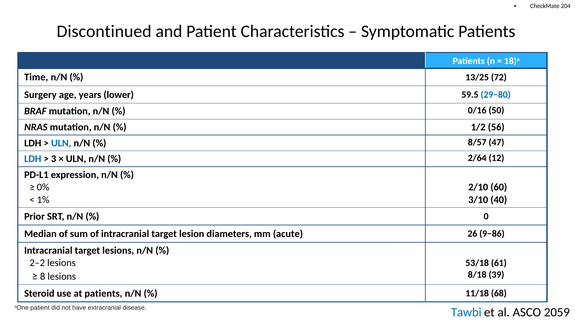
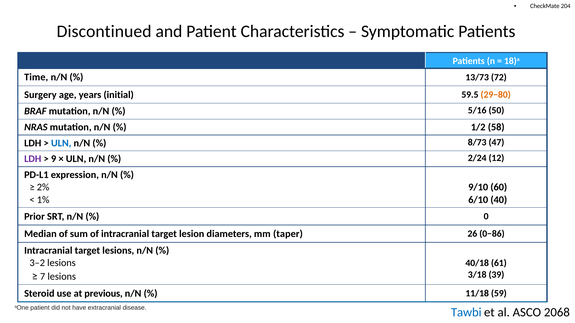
13/25: 13/25 -> 13/73 (477, 77)
lower: lower -> initial (119, 95)
29−80 colour: blue -> orange (496, 95)
0/16: 0/16 -> 5/16 (477, 111)
56: 56 -> 58 (496, 127)
8/57: 8/57 -> 8/73 (477, 142)
LDH colour: blue -> purple (33, 159)
3: 3 -> 9 (54, 159)
2/64: 2/64 -> 2/24 (477, 158)
0%: 0% -> 2% (43, 187)
2/10: 2/10 -> 9/10 (478, 187)
3/10: 3/10 -> 6/10 (478, 200)
acute: acute -> taper (288, 234)
9−86: 9−86 -> 0−86 (492, 234)
2–2: 2–2 -> 3–2 (37, 263)
53/18: 53/18 -> 40/18 (477, 263)
8/18: 8/18 -> 3/18 (477, 275)
8: 8 -> 7 (43, 277)
at patients: patients -> previous (104, 294)
68: 68 -> 59 (499, 294)
2059: 2059 -> 2068 (557, 313)
